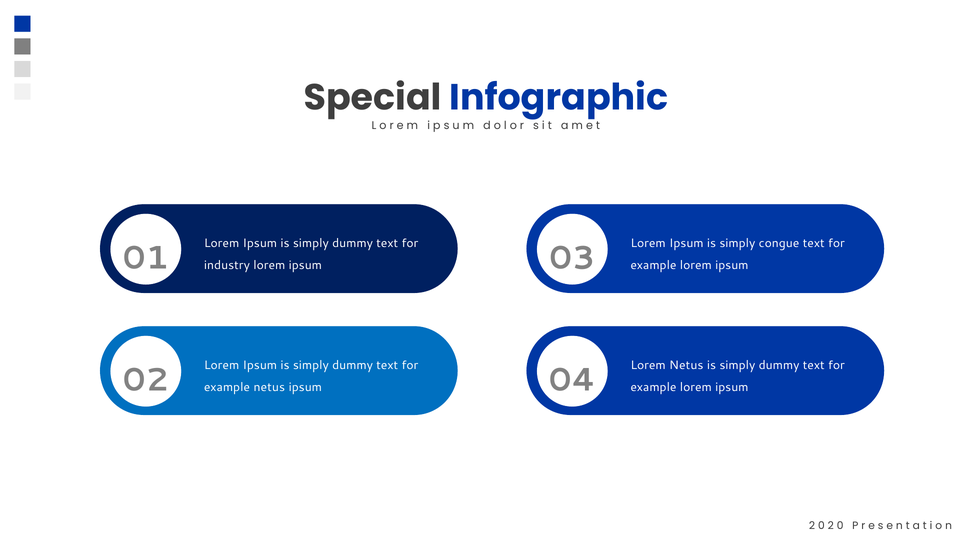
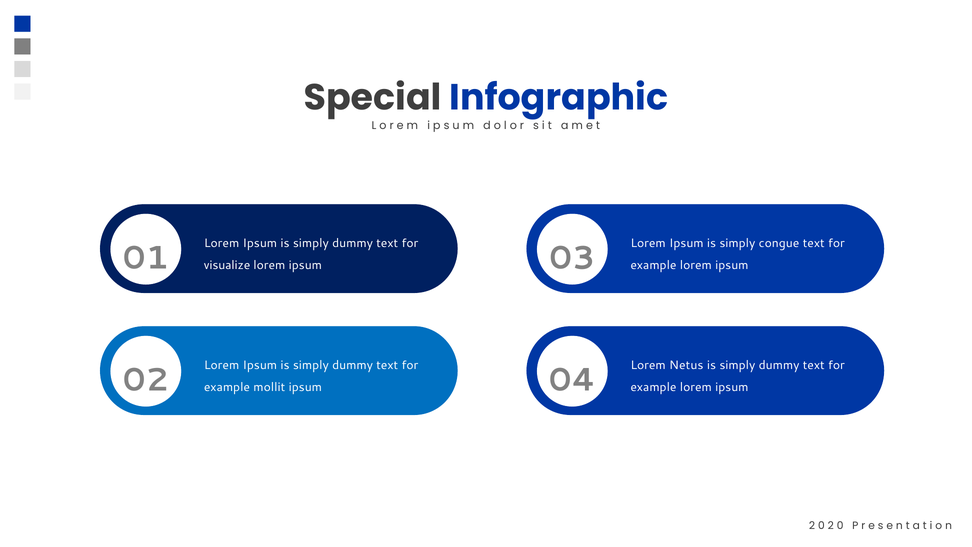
industry: industry -> visualize (227, 265)
example netus: netus -> mollit (269, 387)
